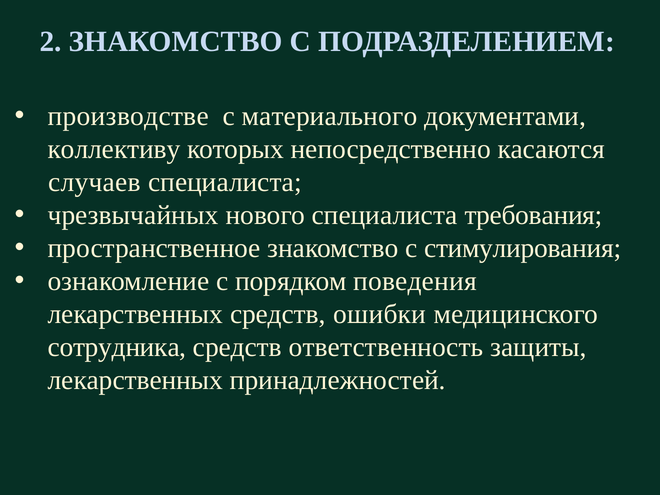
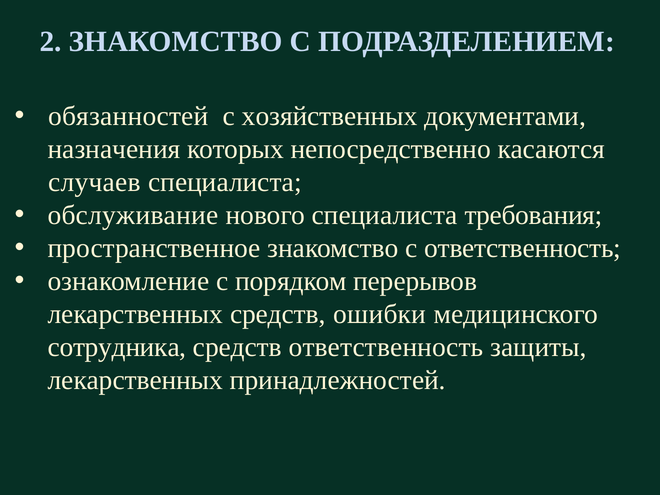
производстве: производстве -> обязанностей (128, 116)
материального: материального -> хозяйственных (330, 116)
коллективу: коллективу -> назначения (114, 149)
чрезвычайных: чрезвычайных -> обслуживание (133, 215)
с стимулирования: стимулирования -> ответственность (523, 248)
поведения: поведения -> перерывов (415, 281)
